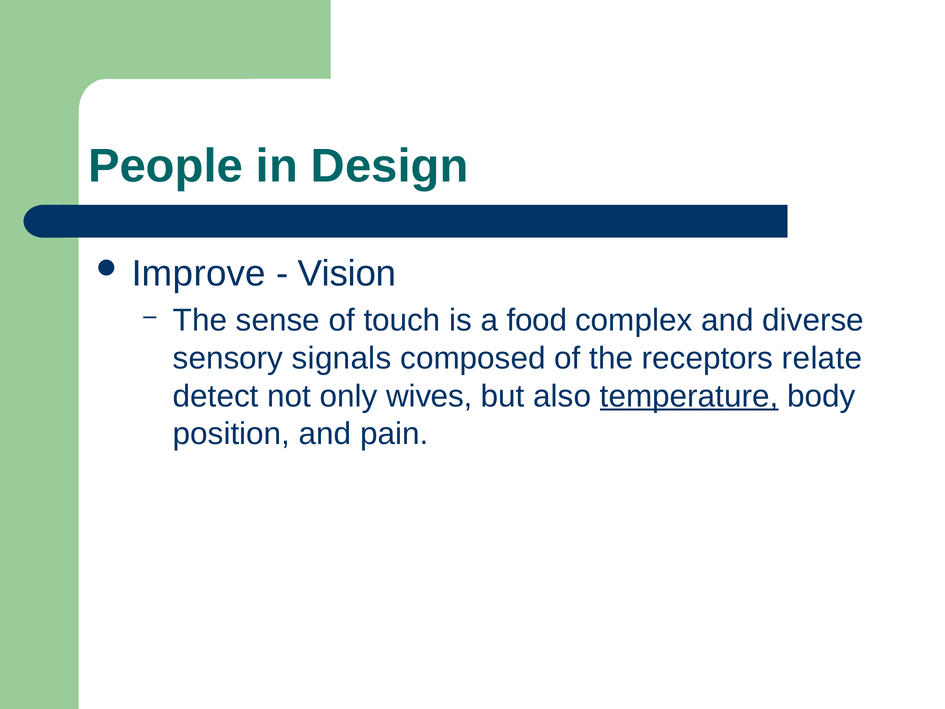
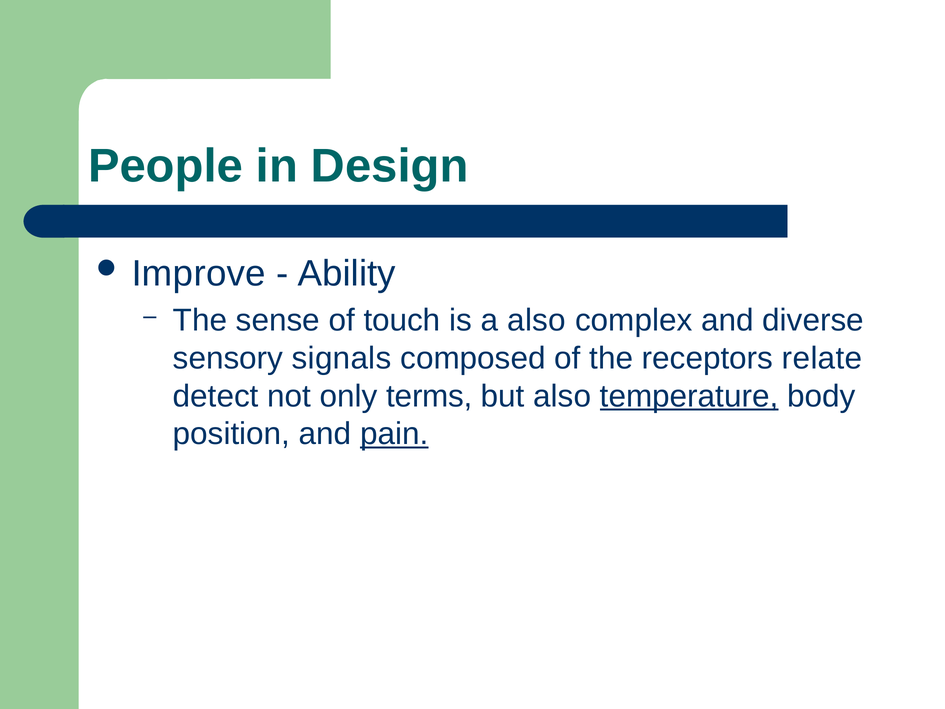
Vision: Vision -> Ability (347, 273)
a food: food -> also (537, 320)
wives: wives -> terms (429, 396)
pain underline: none -> present (394, 434)
